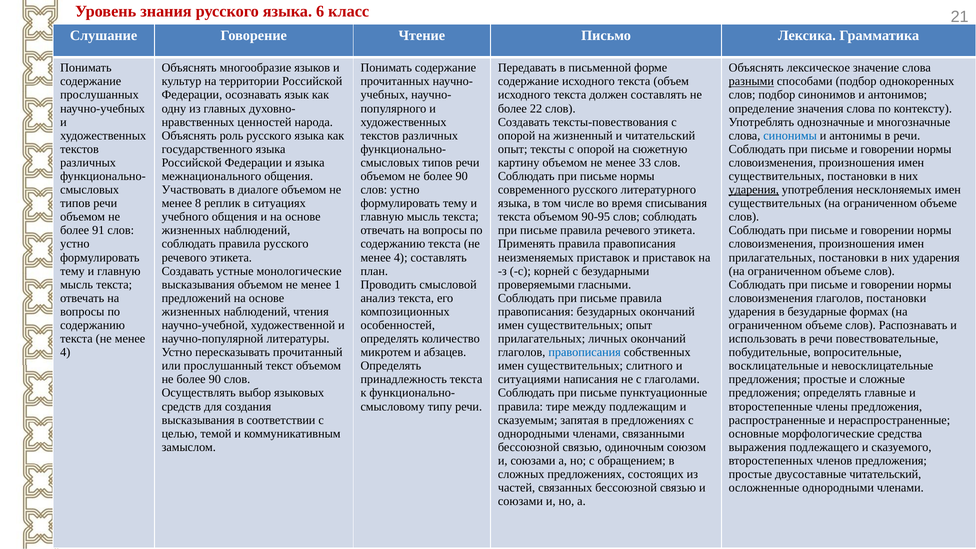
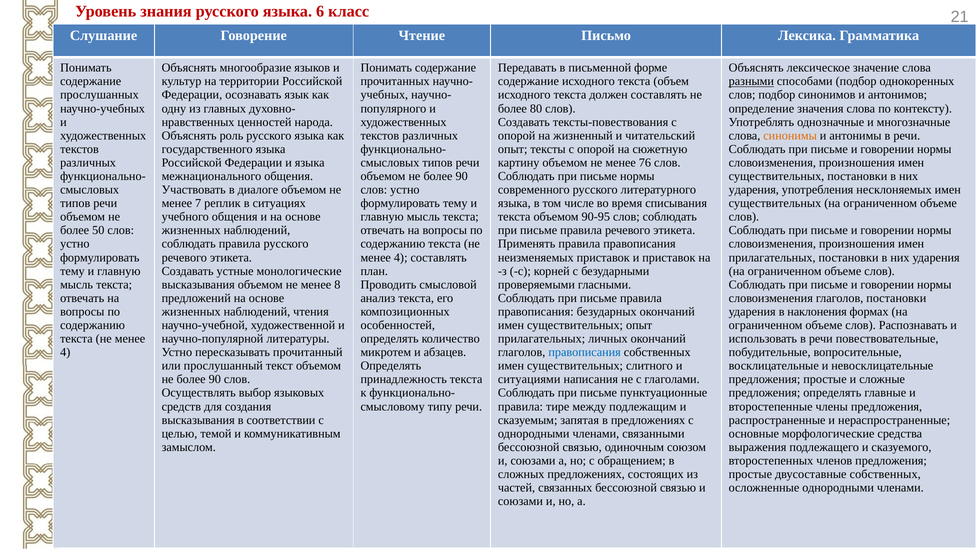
22: 22 -> 80 (536, 109)
синонимы colour: blue -> orange (790, 136)
33: 33 -> 76 (645, 163)
ударения underline: present -> none (754, 190)
8: 8 -> 7 (198, 203)
91: 91 -> 50 (98, 230)
1: 1 -> 8 (337, 285)
безударные: безударные -> наклонения (817, 312)
двусоставные читательский: читательский -> собственных (885, 474)
